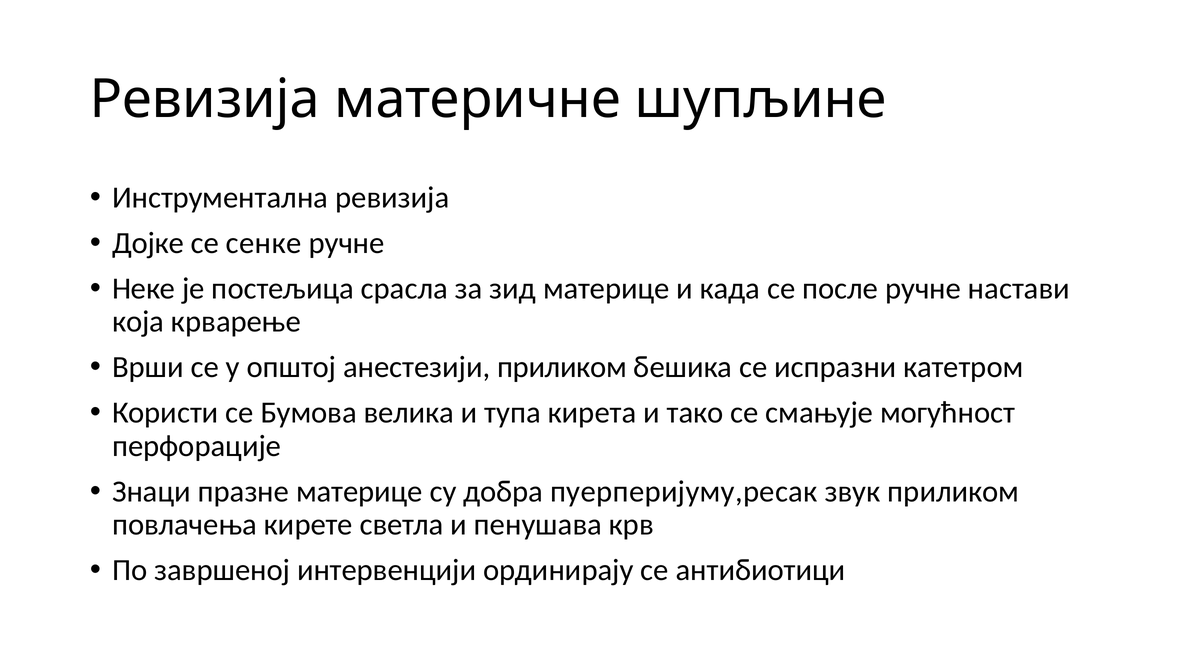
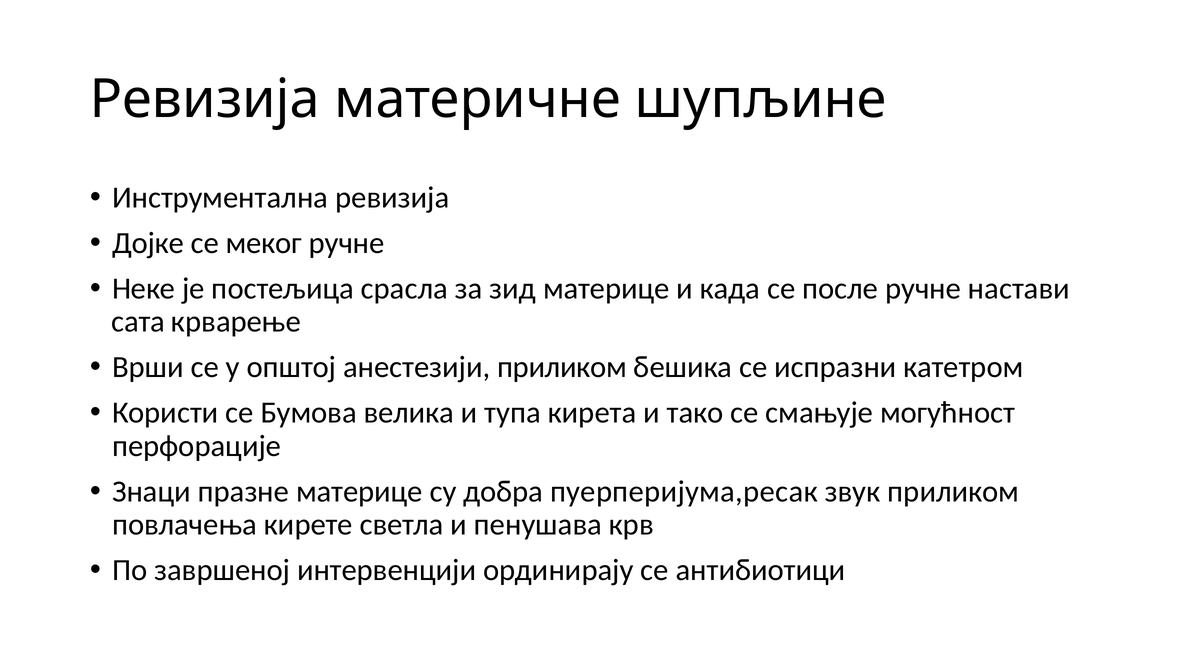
сенке: сенке -> меког (264, 243)
која: која -> сата (138, 322)
пуерперијуму,ресак: пуерперијуму,ресак -> пуерперијума,ресак (684, 491)
